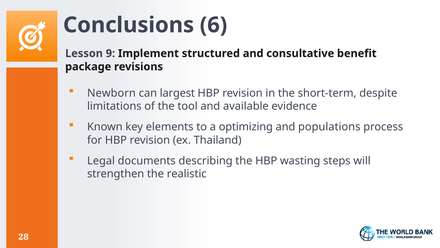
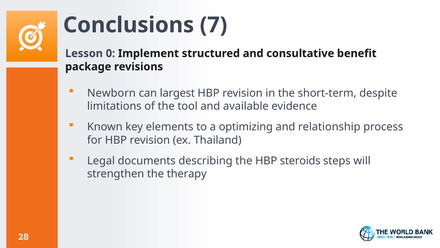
6: 6 -> 7 (214, 25)
9: 9 -> 0 (110, 53)
populations: populations -> relationship (329, 127)
wasting: wasting -> steroids (300, 160)
realistic: realistic -> therapy (187, 174)
